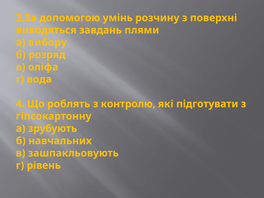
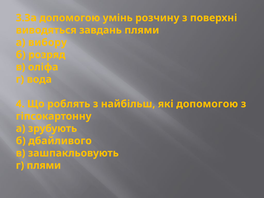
контролю: контролю -> найбільш (128, 104)
які підготувати: підготувати -> допомогою (207, 104)
навчальних: навчальних -> дбайливого (60, 141)
г рівень: рівень -> плями (44, 165)
